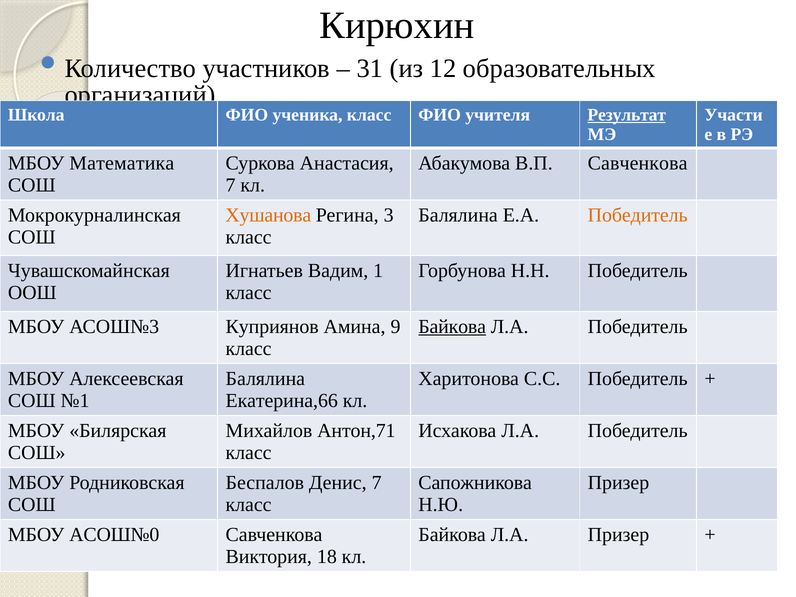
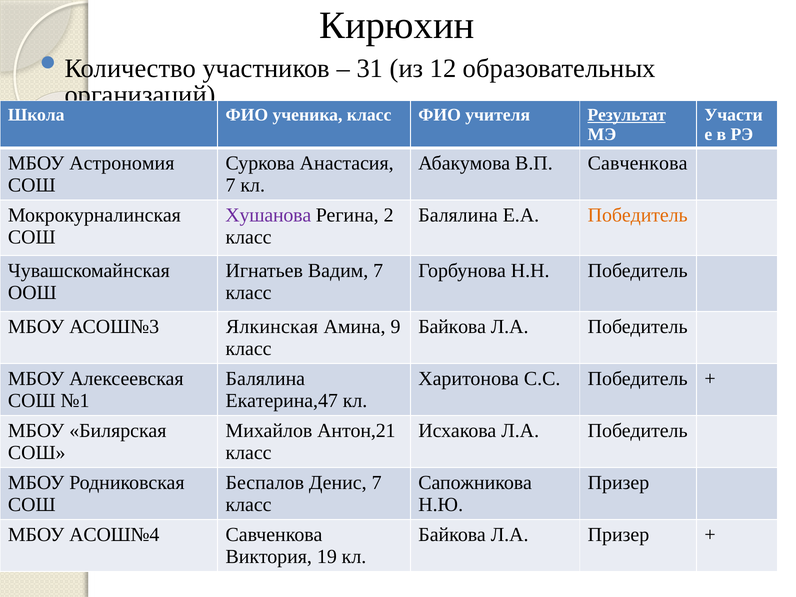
Математика: Математика -> Астрономия (122, 163)
Хушанова colour: orange -> purple (268, 215)
3: 3 -> 2 (389, 215)
Вадим 1: 1 -> 7 (378, 271)
Куприянов: Куприянов -> Ялкинская (272, 327)
Байкова underline: present -> none (452, 327)
Екатерина,66: Екатерина,66 -> Екатерина,47 (282, 401)
Антон,71: Антон,71 -> Антон,21 (356, 431)
АСОШ№0: АСОШ№0 -> АСОШ№4 (114, 535)
18: 18 -> 19 (327, 557)
